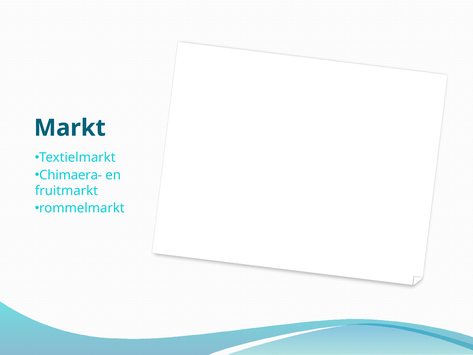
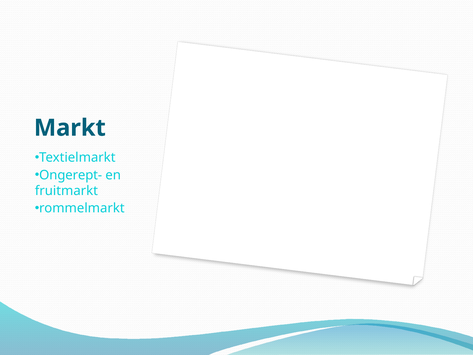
Chimaera-: Chimaera- -> Ongerept- (71, 175)
